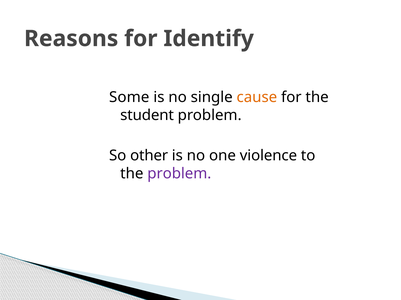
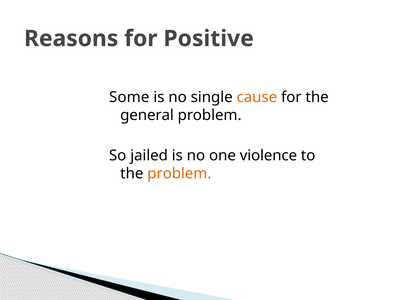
Identify: Identify -> Positive (209, 39)
student: student -> general (147, 115)
other: other -> jailed (149, 156)
problem colour: purple -> orange (179, 174)
